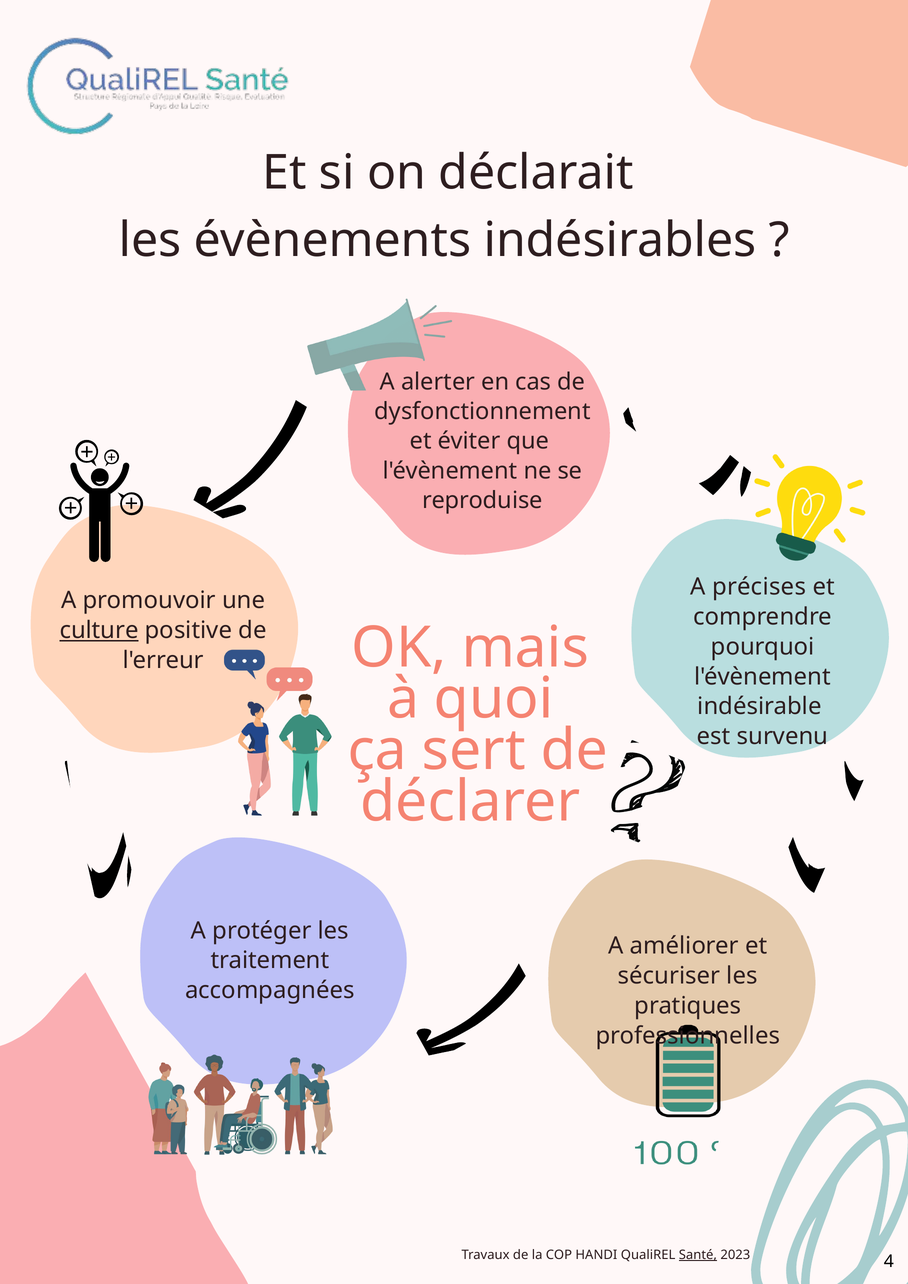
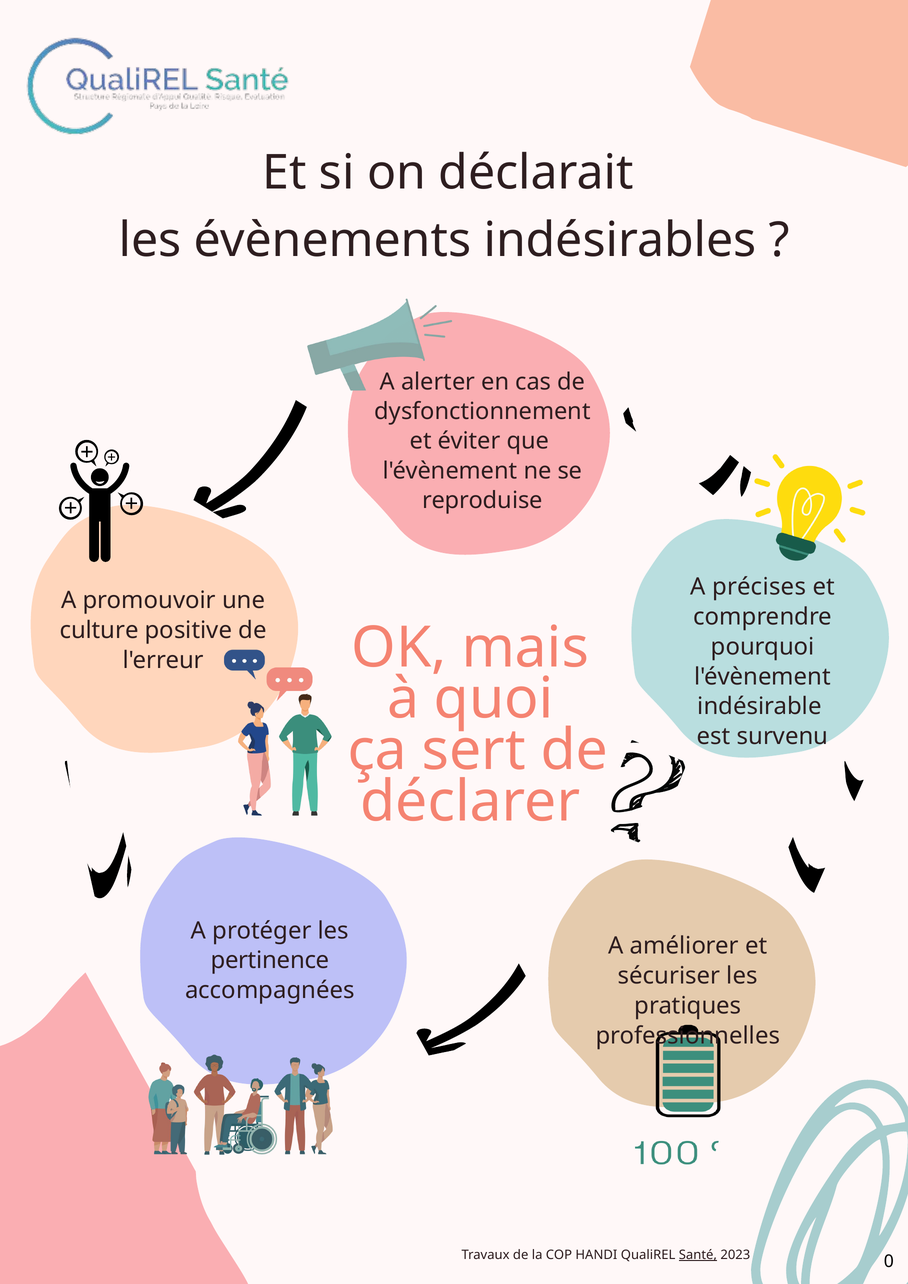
culture underline: present -> none (99, 630)
traitement: traitement -> pertinence (270, 961)
4: 4 -> 0 (889, 1262)
